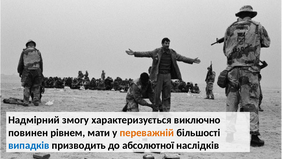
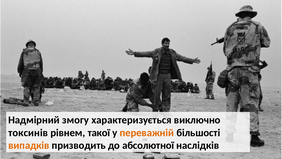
повинен: повинен -> токсинів (28, 132)
мати: мати -> такої (99, 132)
випадків colour: blue -> orange (29, 145)
